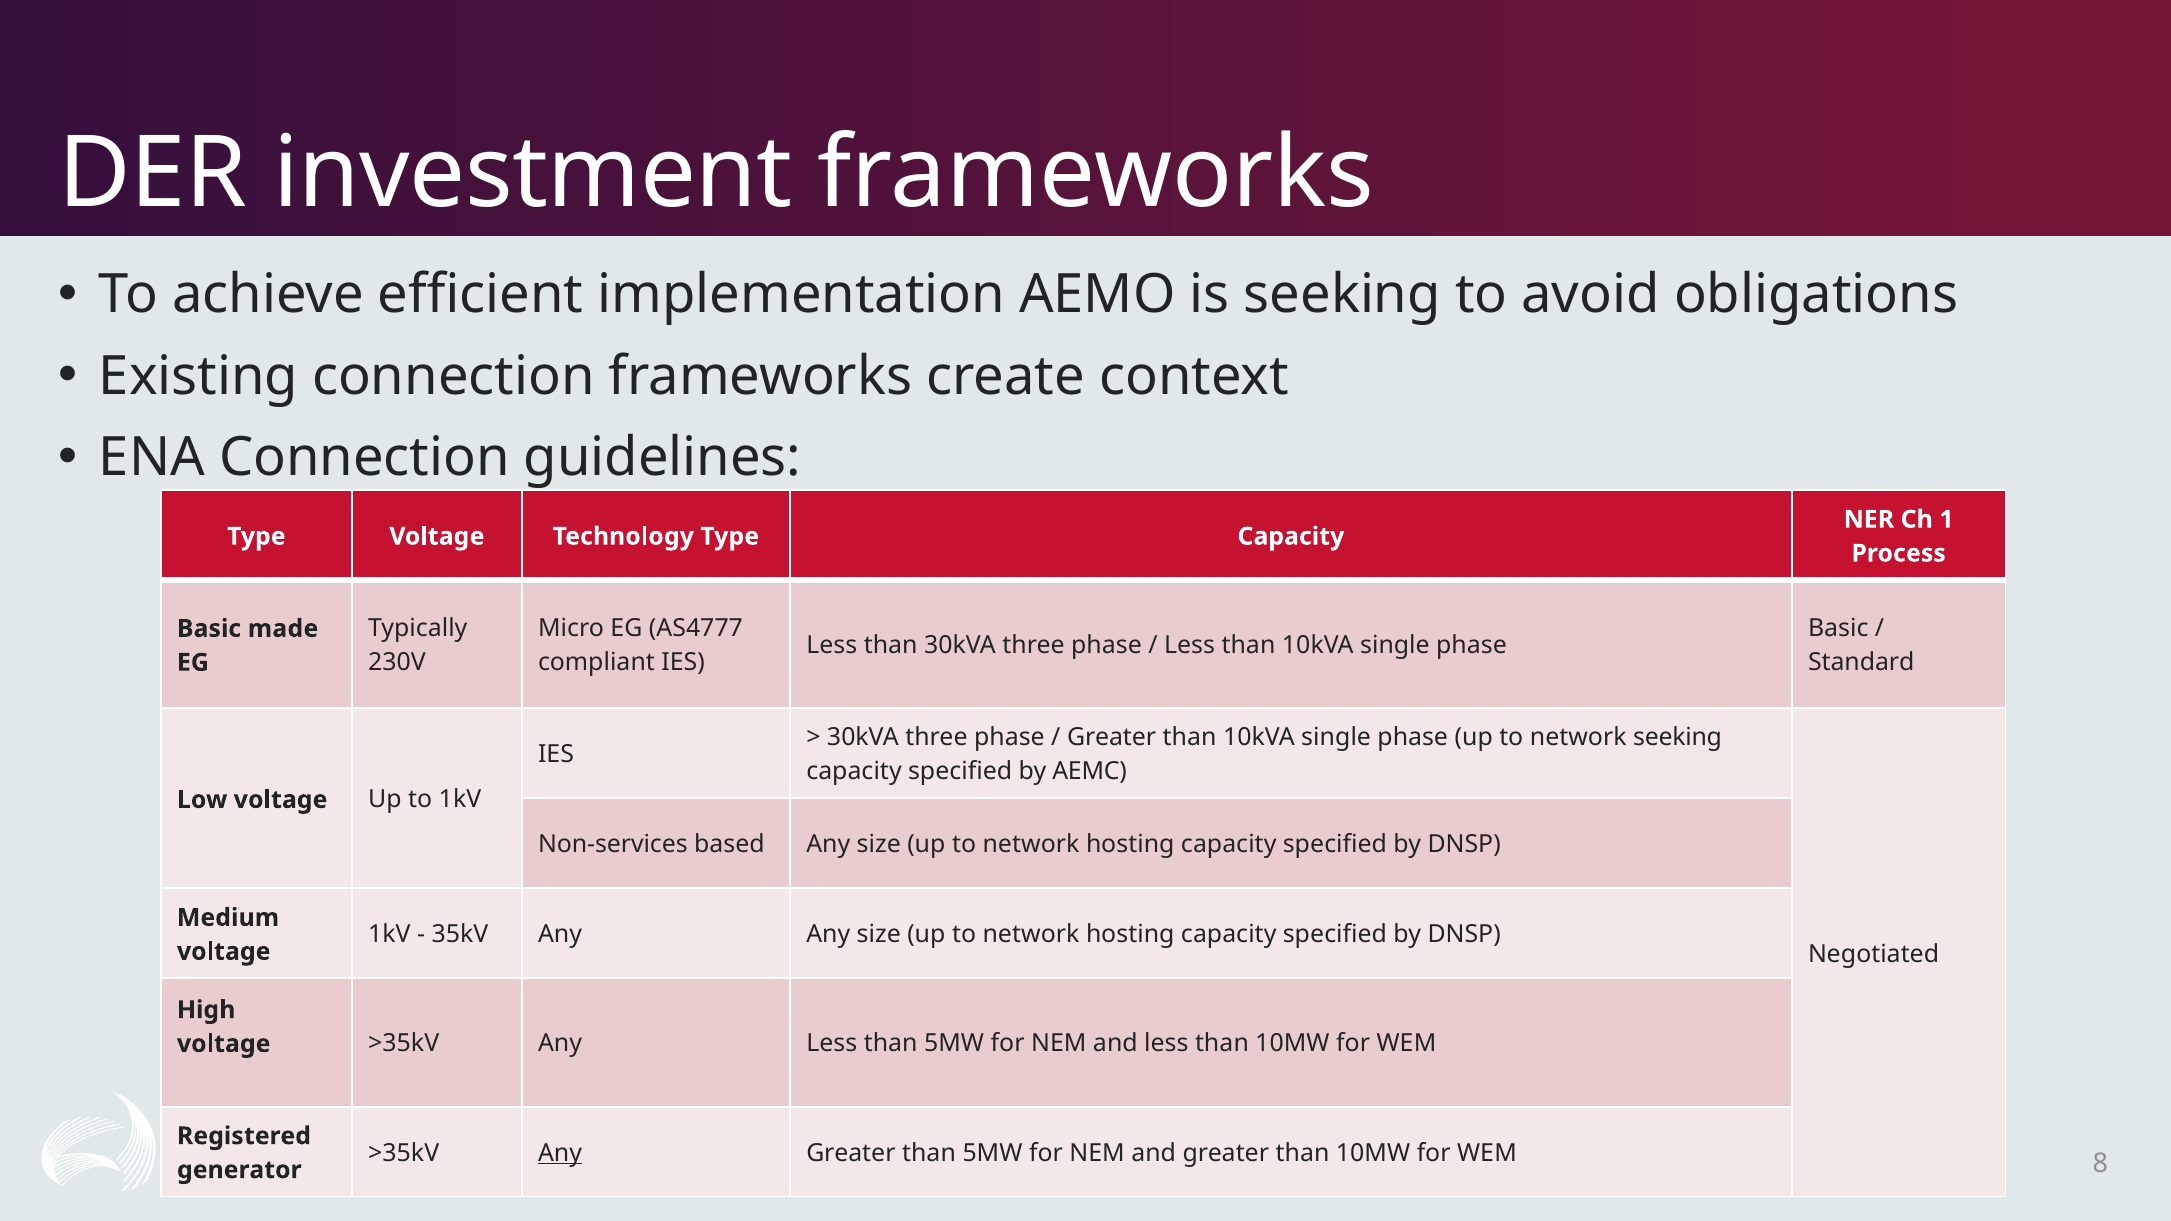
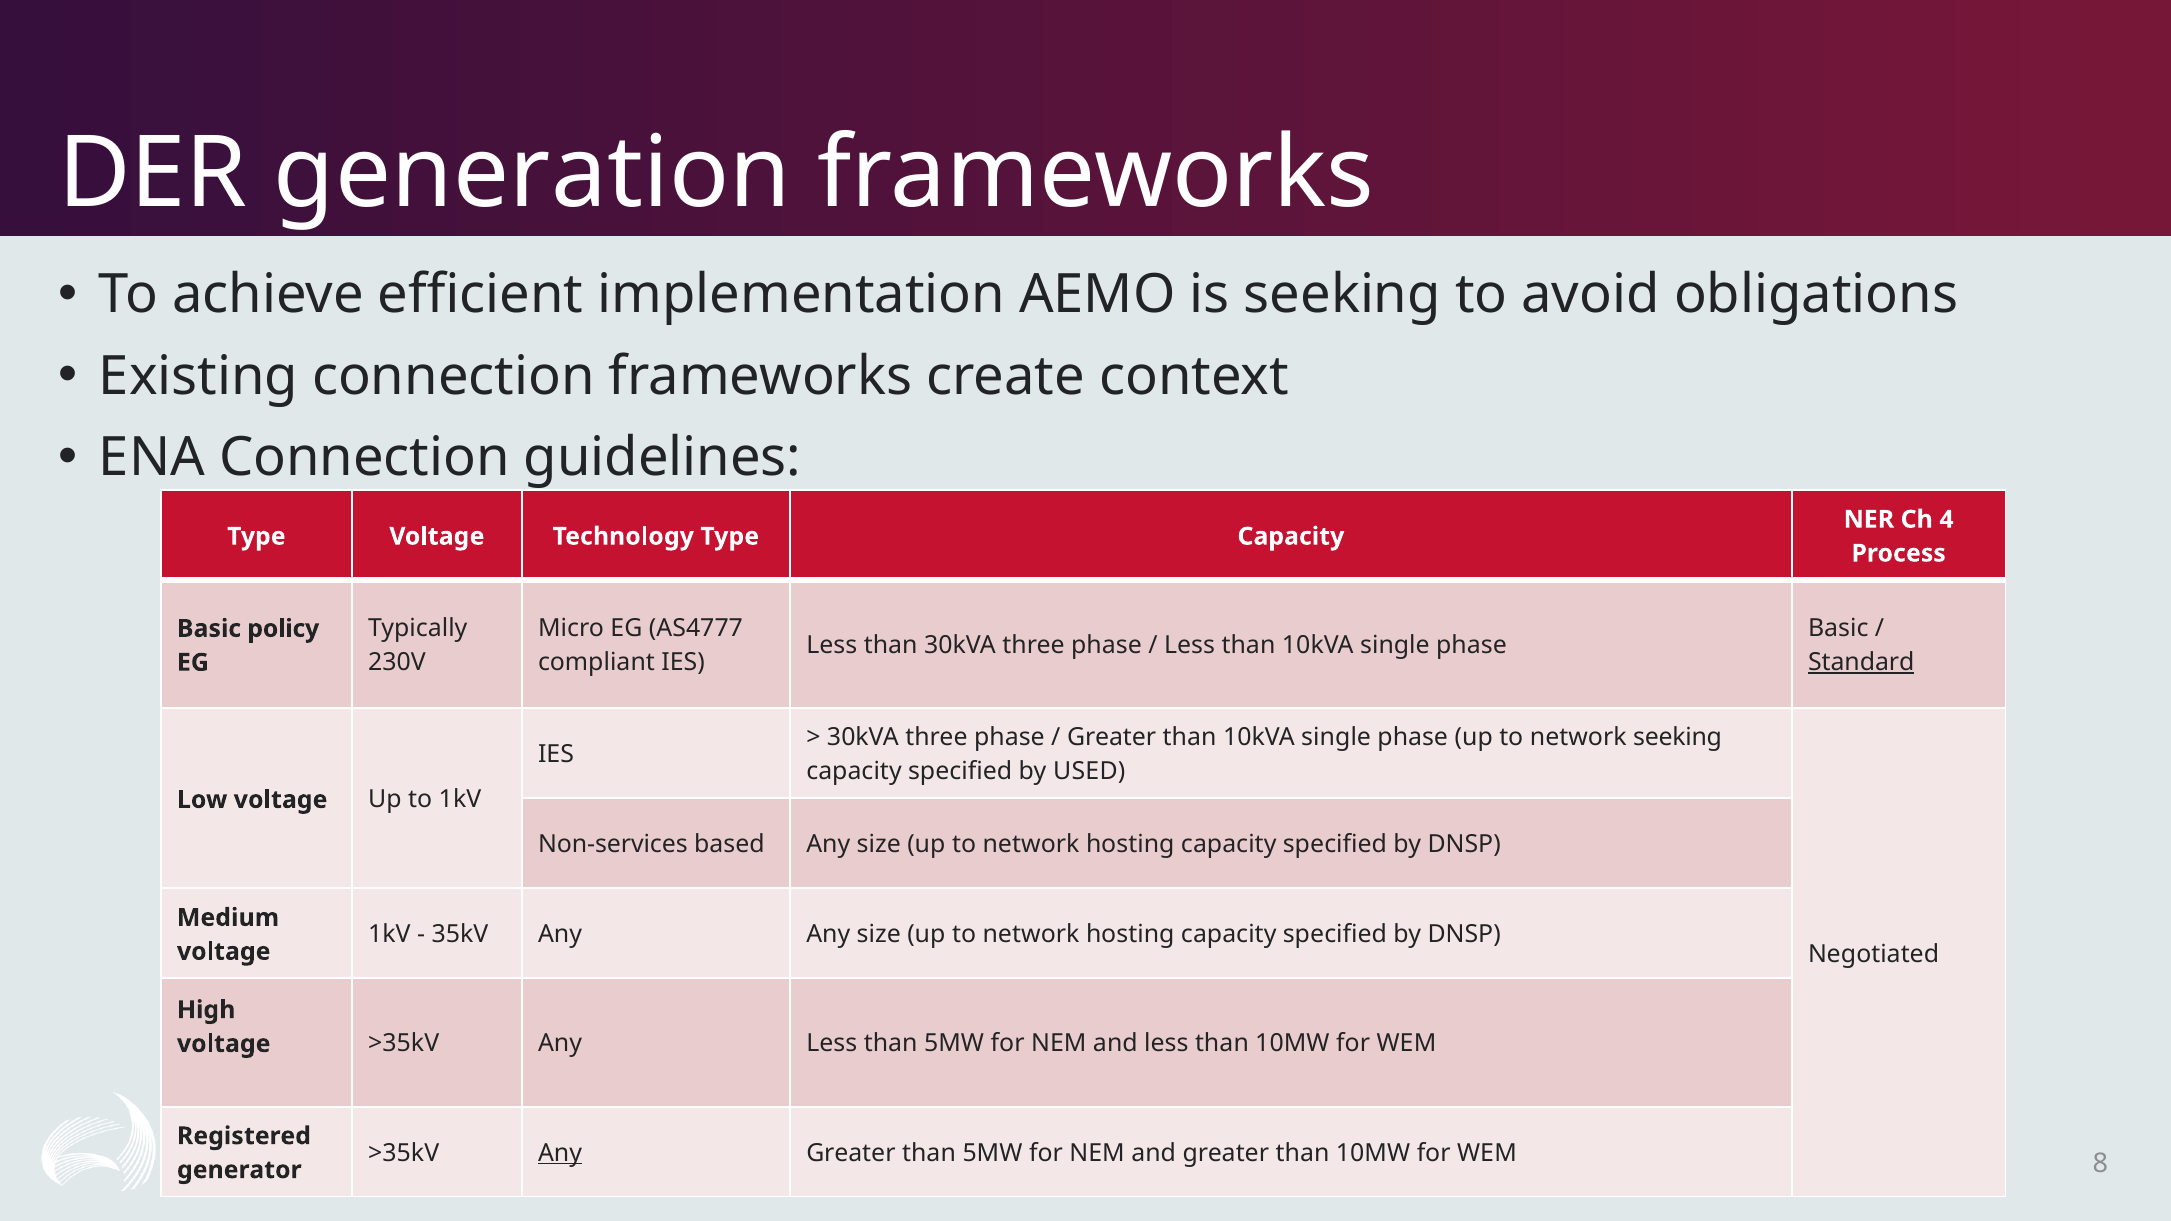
investment: investment -> generation (533, 173)
1: 1 -> 4 (1946, 519)
made: made -> policy (283, 629)
Standard underline: none -> present (1861, 663)
AEMC: AEMC -> USED (1089, 772)
